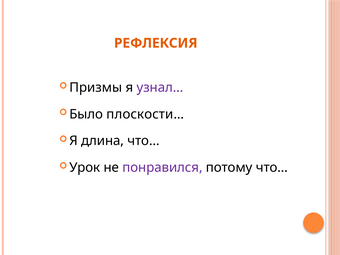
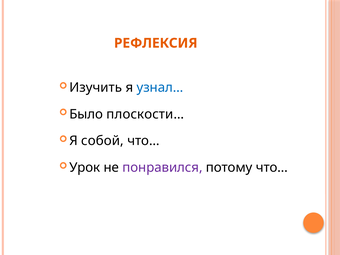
Призмы: Призмы -> Изучить (96, 88)
узнал… colour: purple -> blue (160, 88)
длина: длина -> собой (103, 141)
